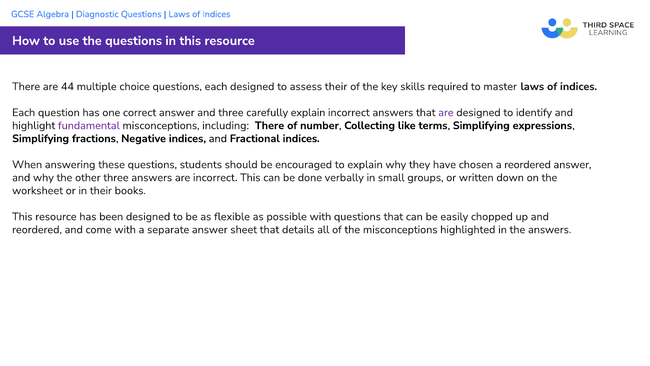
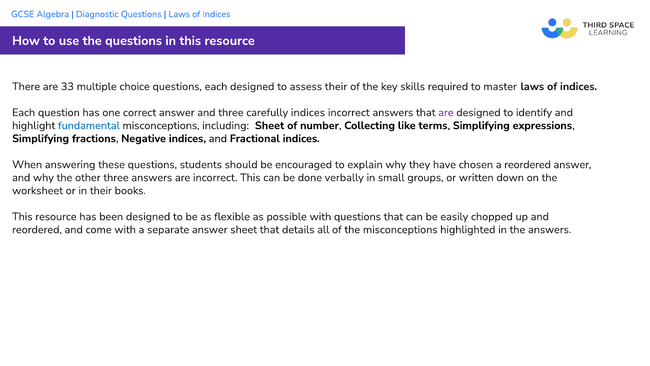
44: 44 -> 33 (67, 86)
carefully explain: explain -> indices (308, 112)
fundamental colour: purple -> blue (89, 125)
including There: There -> Sheet (270, 125)
